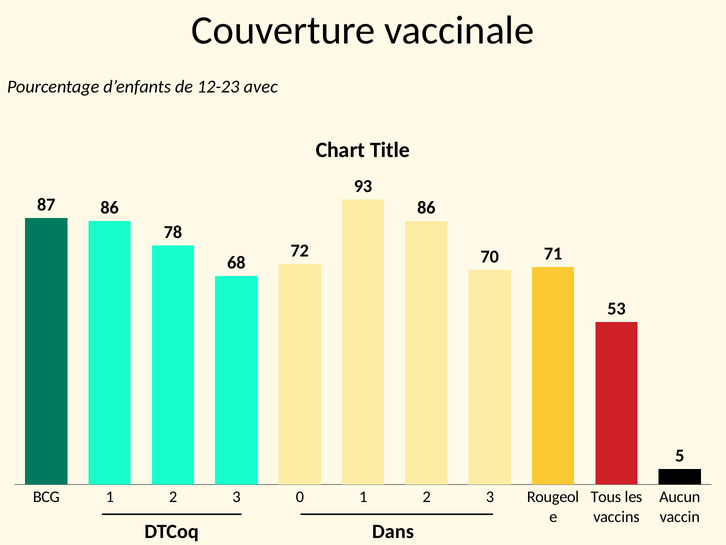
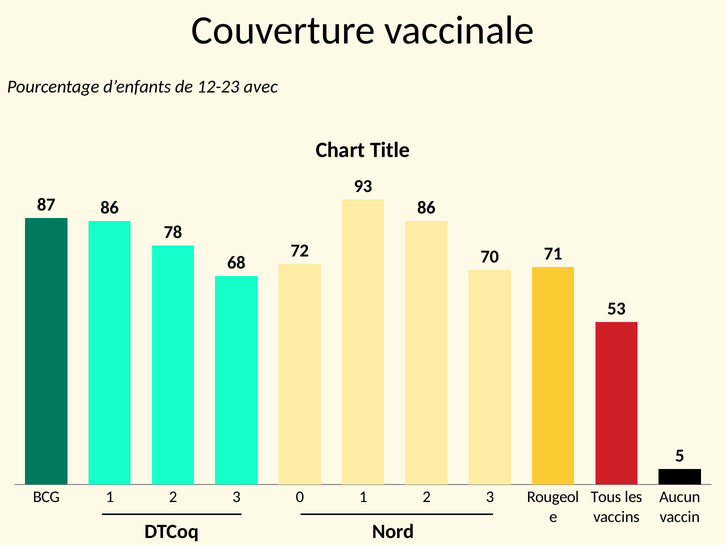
Dans: Dans -> Nord (393, 531)
